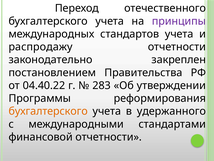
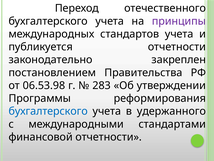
распродажу: распродажу -> публикуется (41, 47)
04.40.22: 04.40.22 -> 06.53.98 (44, 85)
бухгалтерского colour: orange -> blue (48, 111)
